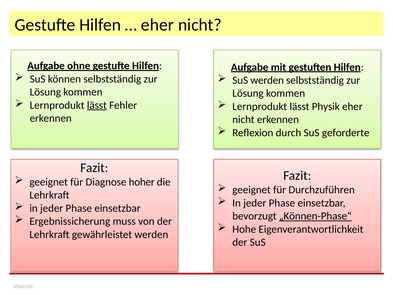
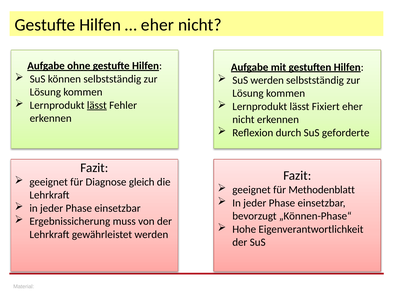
Physik: Physik -> Fixiert (326, 106)
hoher: hoher -> gleich (142, 182)
Durchzuführen: Durchzuführen -> Methodenblatt (322, 190)
„Können-Phase“ underline: present -> none (315, 216)
